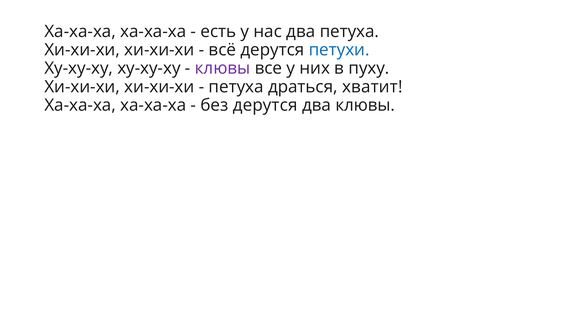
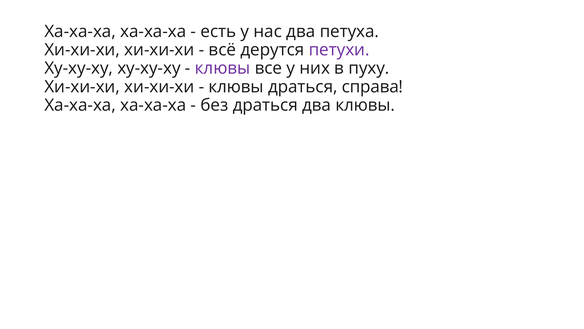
петухи colour: blue -> purple (339, 50)
петуха: петуха -> клювы (236, 87)
хватит: хватит -> справа (372, 87)
без дерутся: дерутся -> драться (265, 105)
